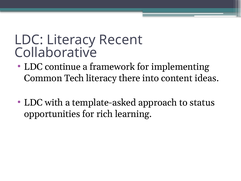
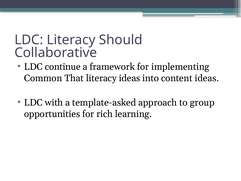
Recent: Recent -> Should (121, 40)
Tech: Tech -> That (74, 78)
literacy there: there -> ideas (130, 78)
status: status -> group (202, 103)
